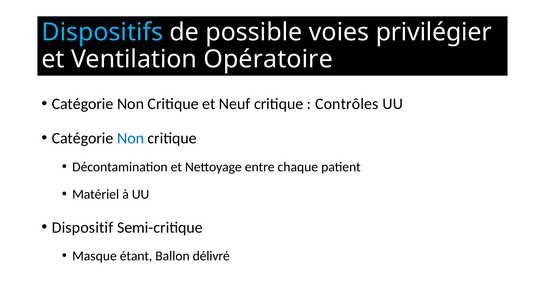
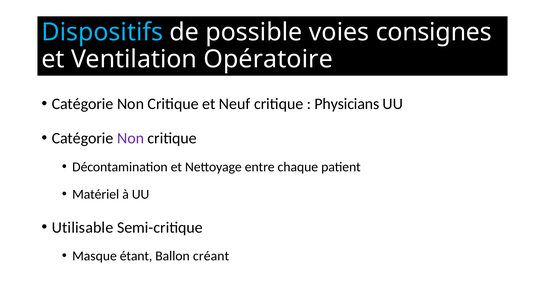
privilégier: privilégier -> consignes (434, 32)
Contrôles: Contrôles -> Physicians (347, 104)
Non colour: blue -> purple (131, 138)
Dispositif: Dispositif -> Utilisable (83, 227)
délivré: délivré -> créant (211, 256)
